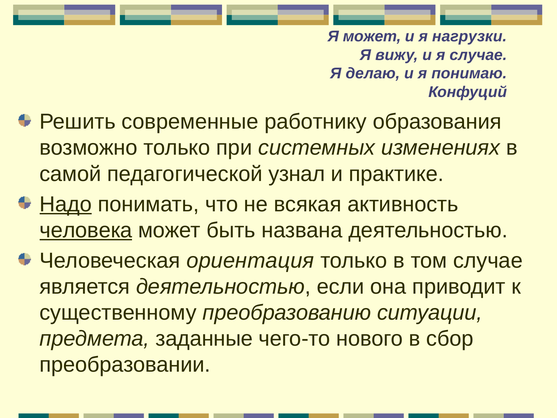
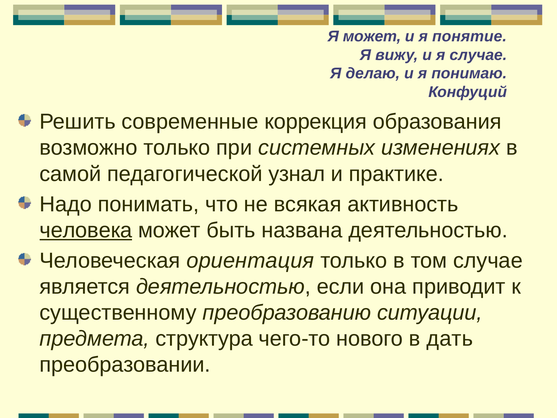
нагрузки: нагрузки -> понятие (469, 36)
работнику: работнику -> коррекция (316, 122)
Надо underline: present -> none (66, 204)
заданные: заданные -> структура (204, 338)
сбор: сбор -> дать (450, 338)
